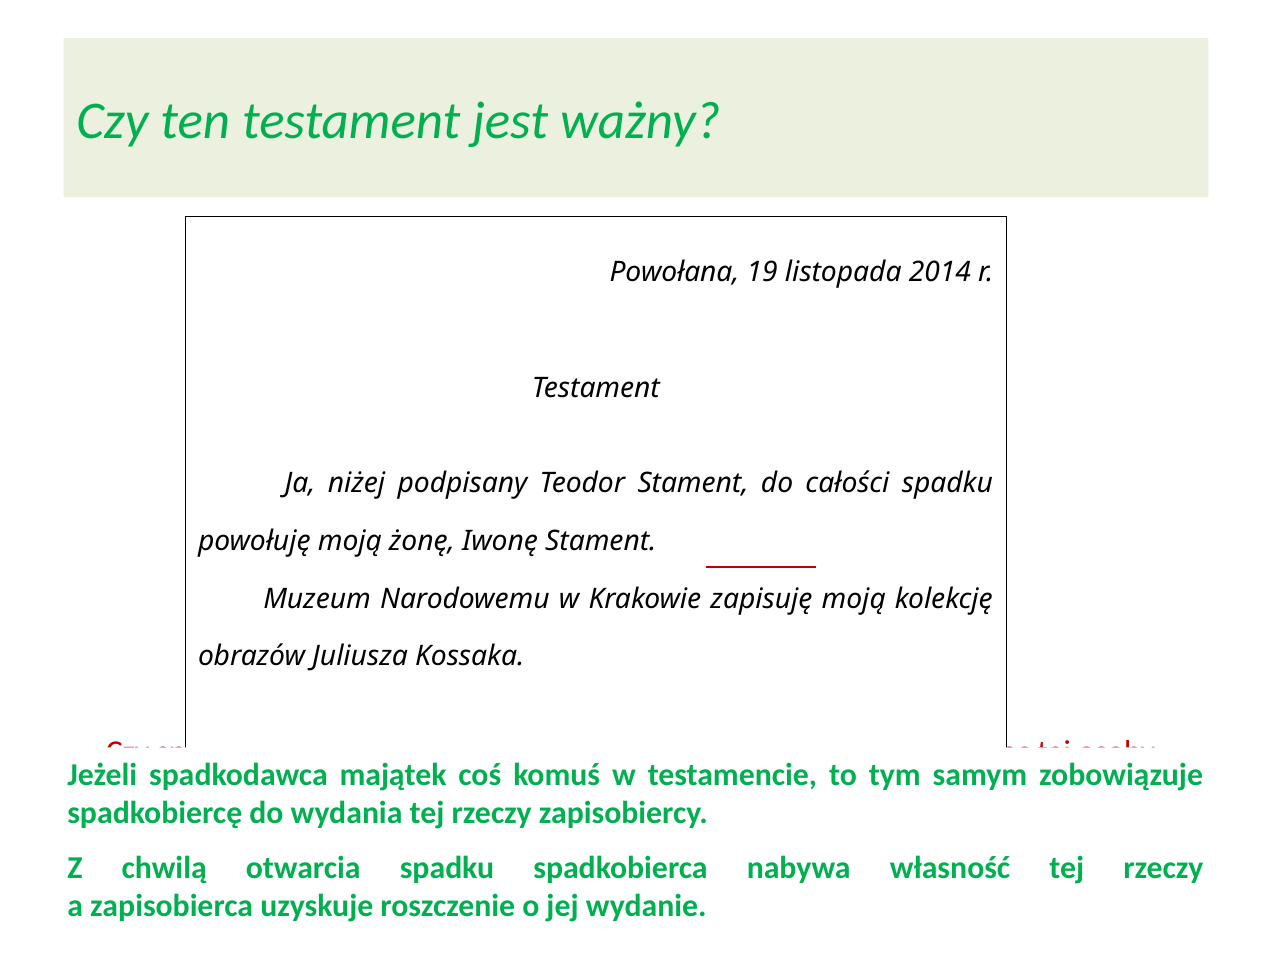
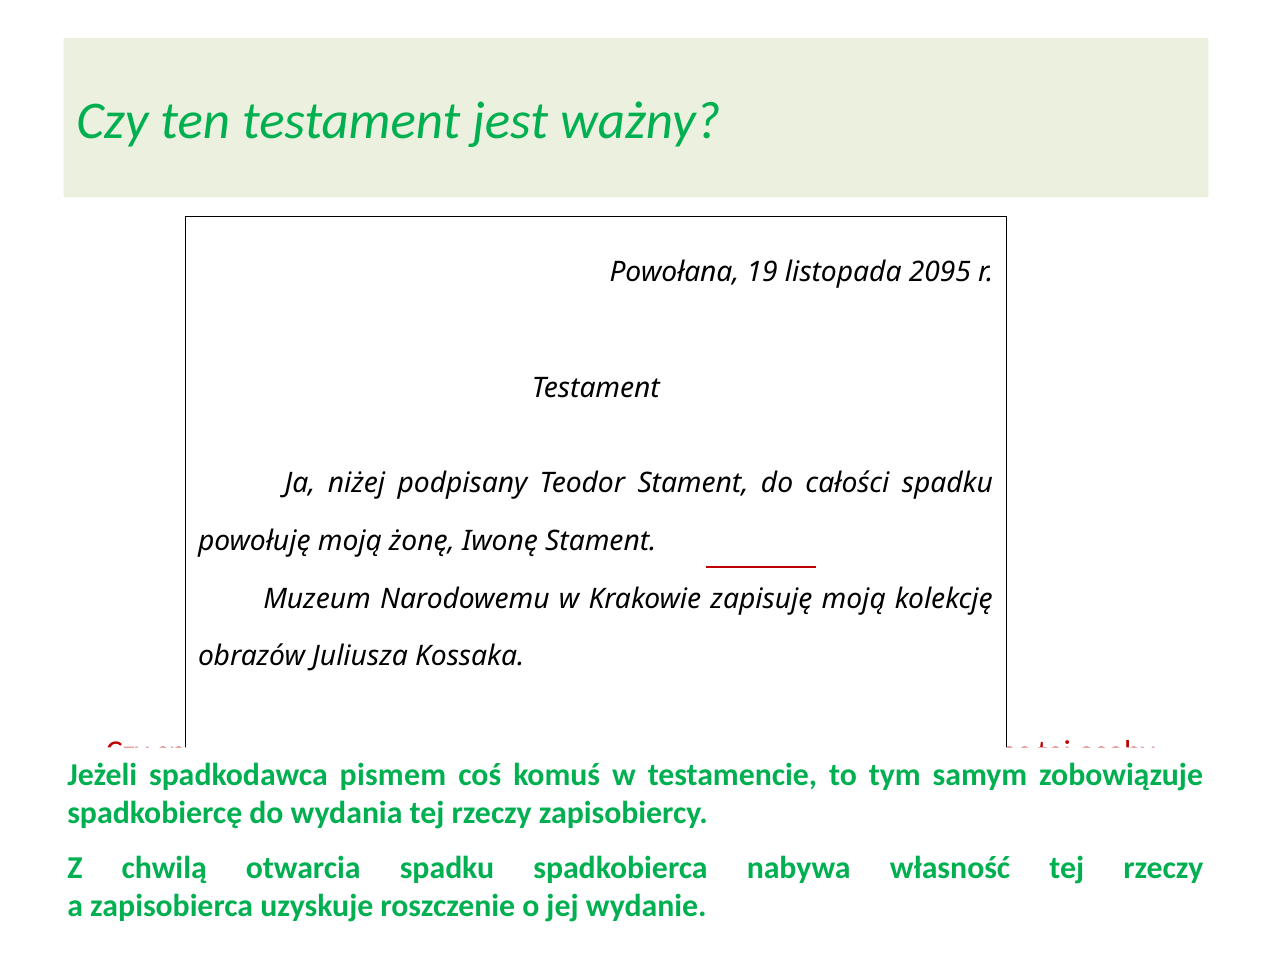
2014: 2014 -> 2095 (940, 273)
majątek: majątek -> pismem (393, 775)
